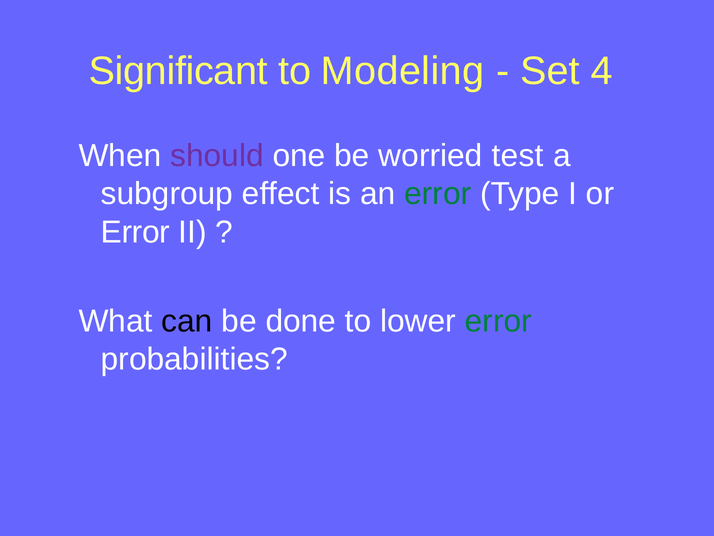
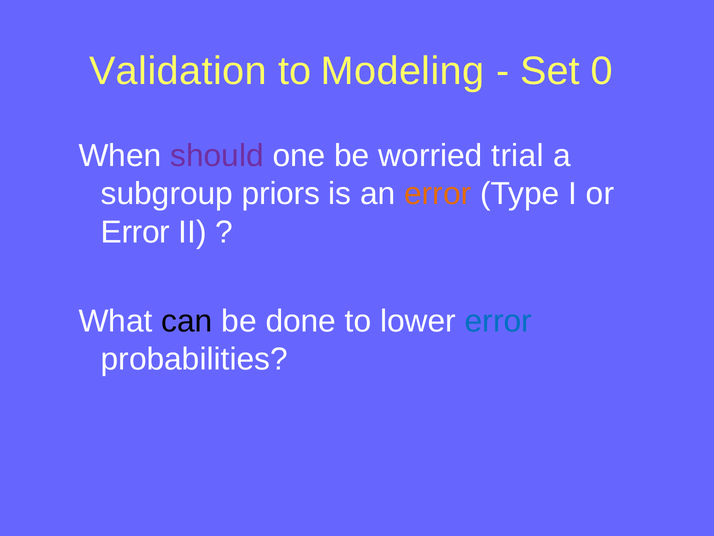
Significant: Significant -> Validation (178, 71)
4: 4 -> 0 (602, 71)
test: test -> trial (518, 156)
effect: effect -> priors (281, 194)
error colour: green -> orange (438, 194)
error colour: green -> blue (498, 321)
